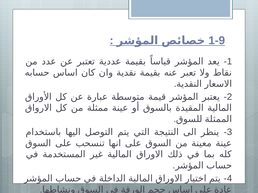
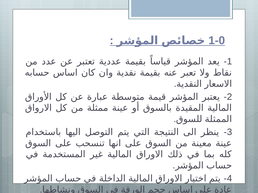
1-9: 1-9 -> 1-0 (217, 41)
